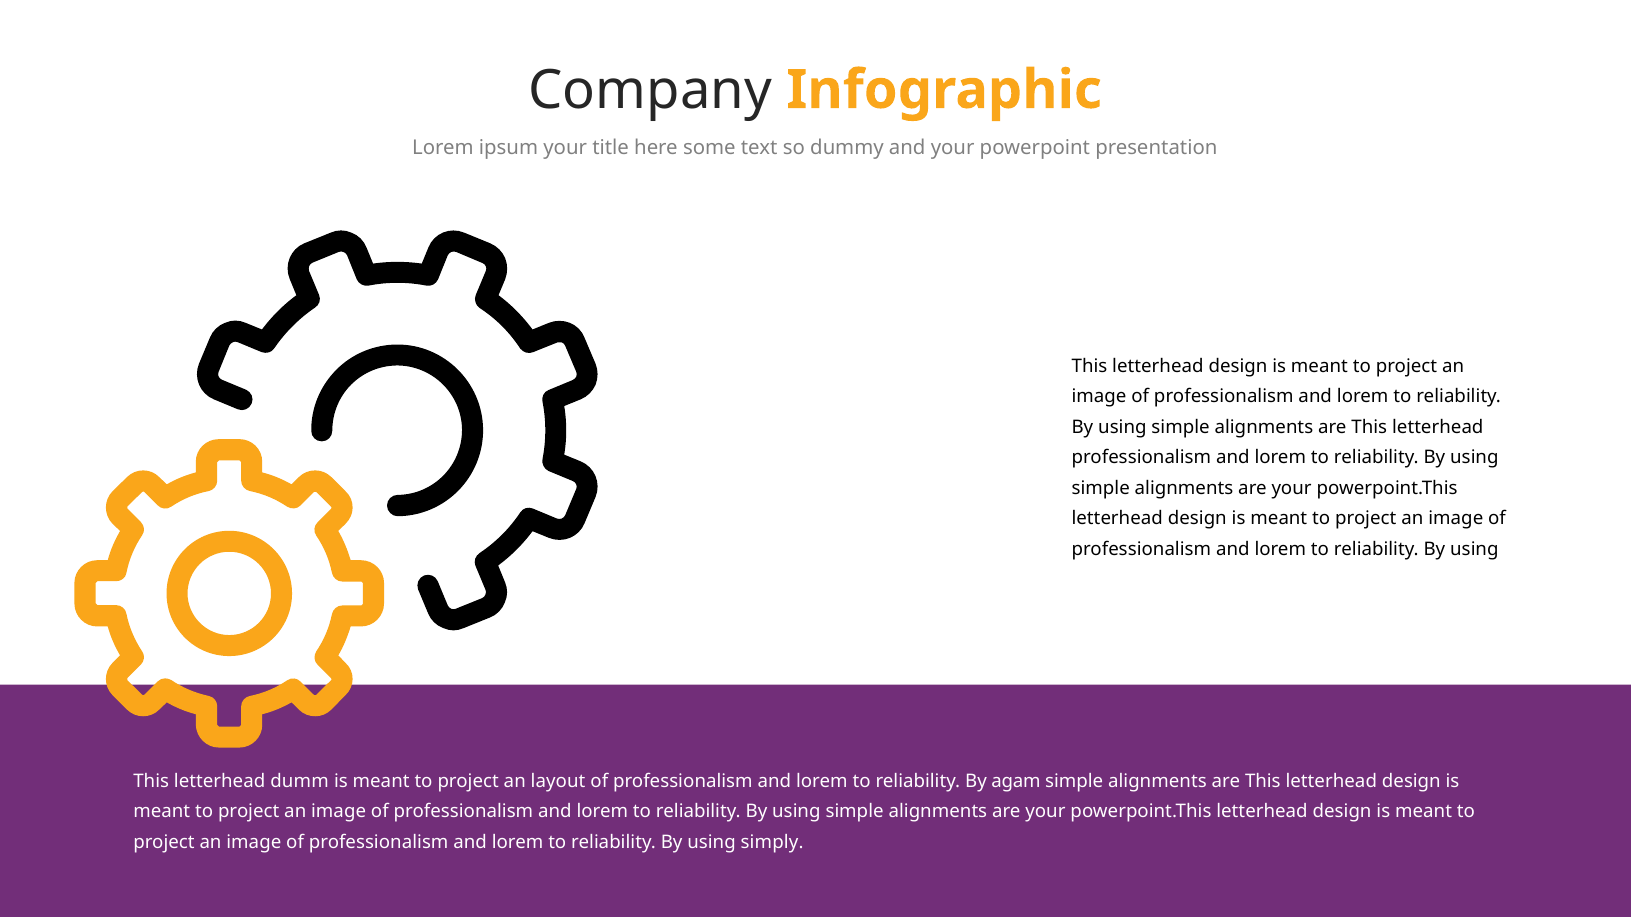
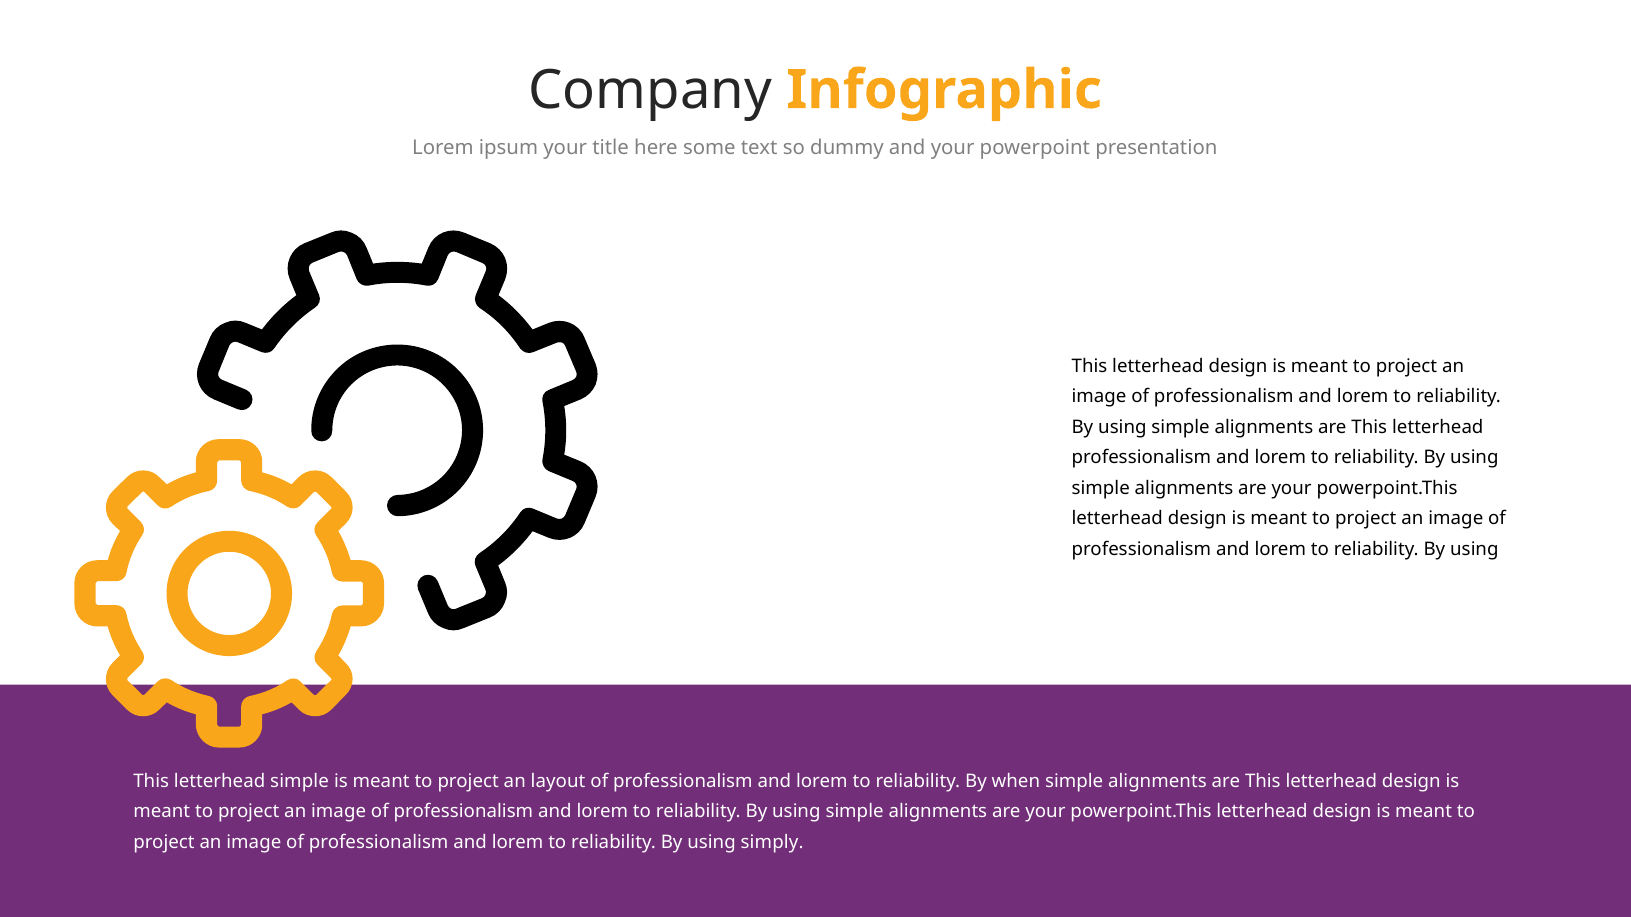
letterhead dumm: dumm -> simple (300, 782)
agam: agam -> when (1016, 782)
